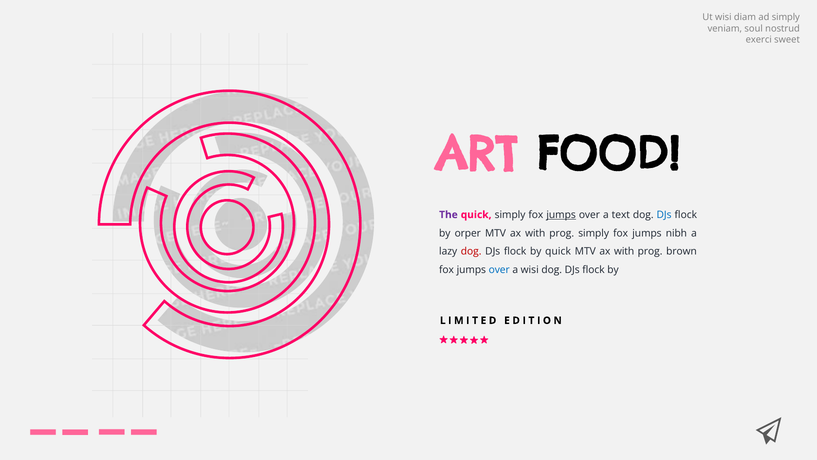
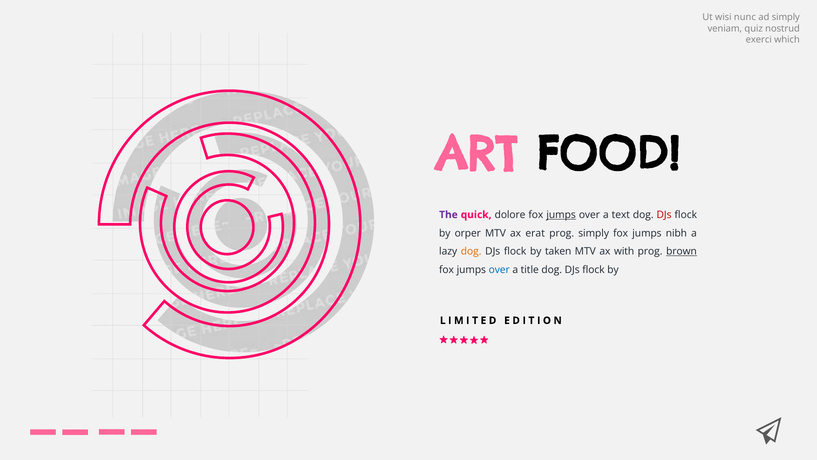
diam: diam -> nunc (745, 17)
soul: soul -> quiz (754, 28)
sweet: sweet -> which (787, 40)
quick simply: simply -> dolore (510, 215)
DJs colour: blue -> red (664, 215)
with: with -> erat (535, 233)
dog colour: red -> orange (471, 251)
by quick: quick -> taken (558, 251)
brown underline: none -> present (681, 251)
a wisi: wisi -> title (530, 270)
